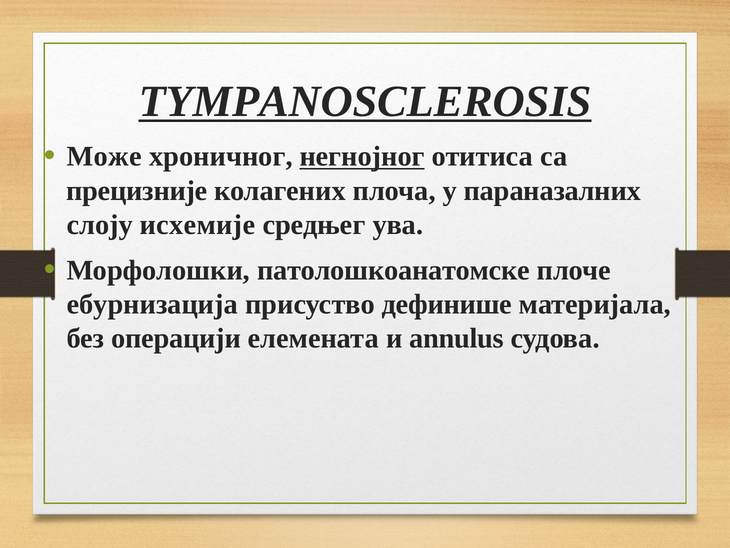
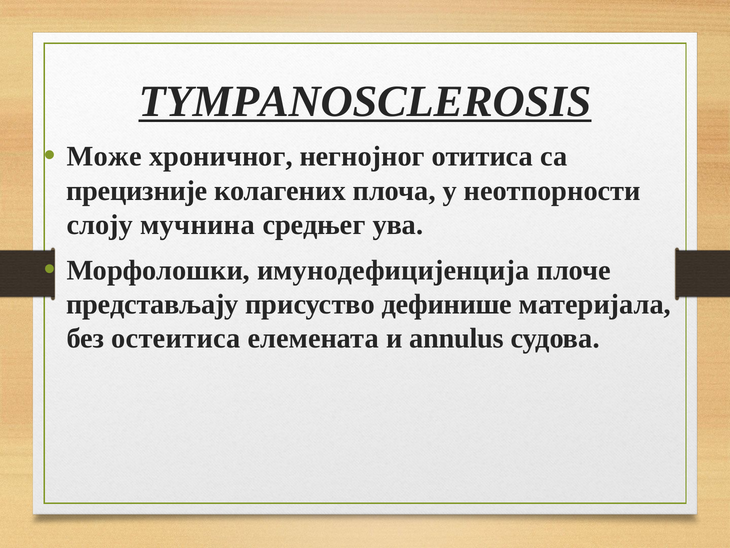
негнојног underline: present -> none (362, 156)
параназалних: параназалних -> неотпорности (552, 190)
исхемије: исхемије -> мучнина (198, 224)
патолошкоанатомске: патолошкоанатомске -> имунодефицијенција (393, 270)
ебурнизација: ебурнизација -> представљају (152, 304)
операцији: операцији -> остеитиса (176, 338)
